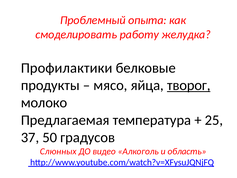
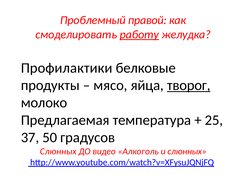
опыта: опыта -> правой (147, 20)
работу underline: none -> present (139, 34)
и область: область -> слюнных (187, 151)
